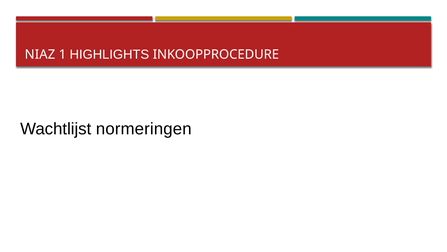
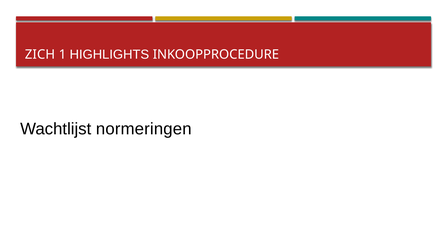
NIAZ: NIAZ -> ZICH (40, 54)
